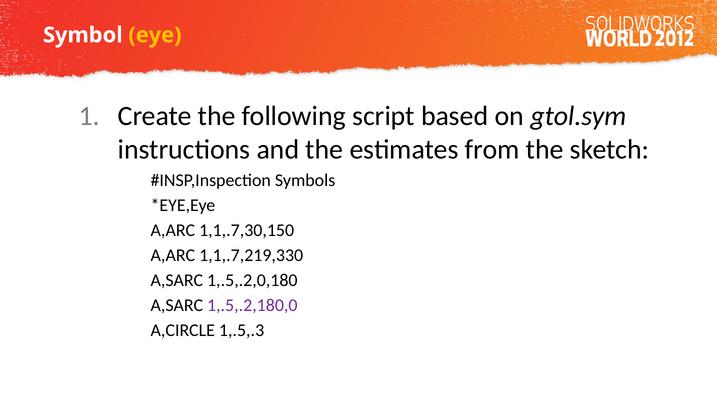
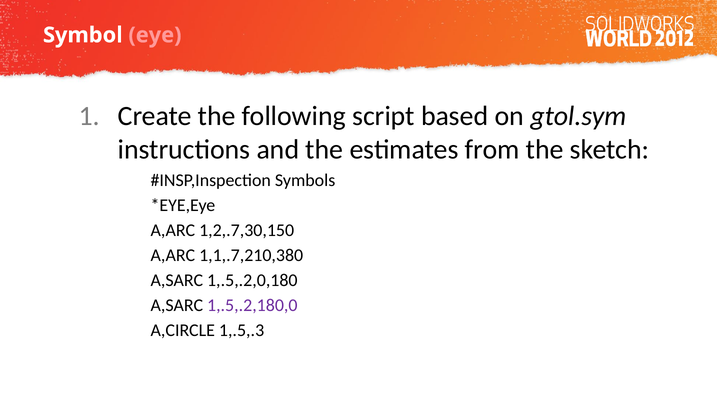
eye colour: yellow -> pink (155, 35)
1,1,.7,30,150: 1,1,.7,30,150 -> 1,2,.7,30,150 (247, 230)
1,1,.7,219,330: 1,1,.7,219,330 -> 1,1,.7,210,380 (251, 256)
